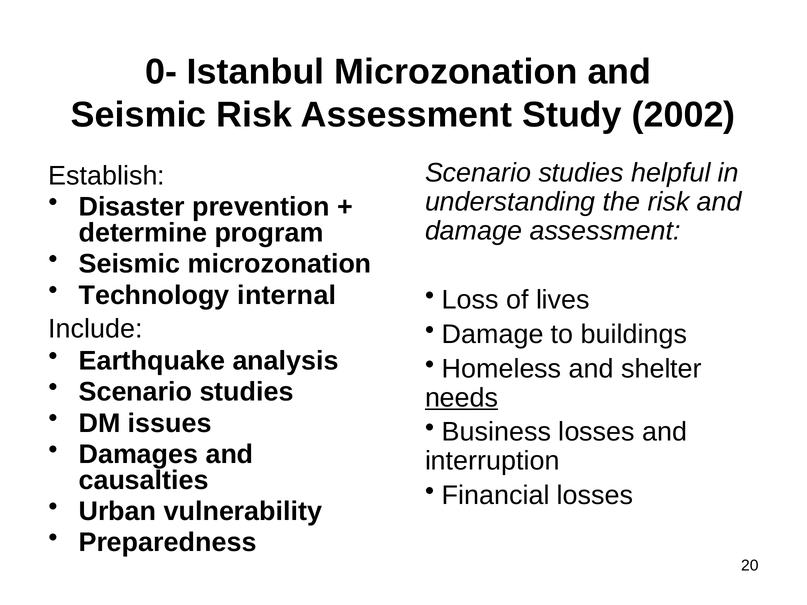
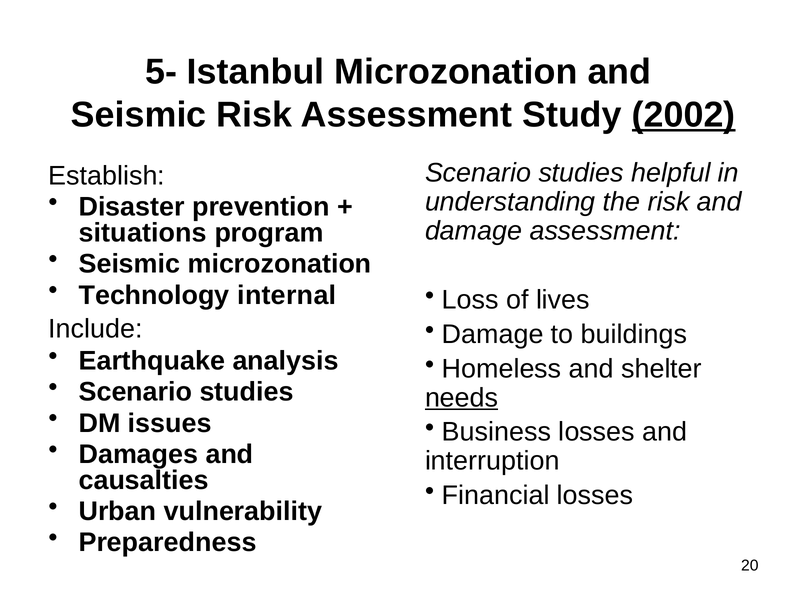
0-: 0- -> 5- (161, 72)
2002 underline: none -> present (684, 115)
determine: determine -> situations (143, 233)
